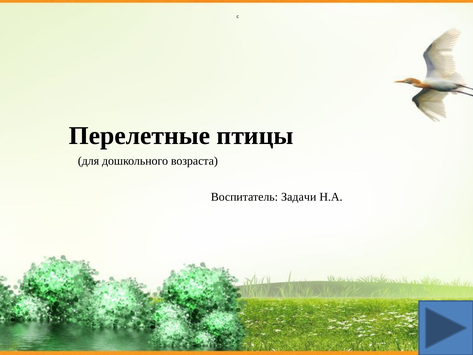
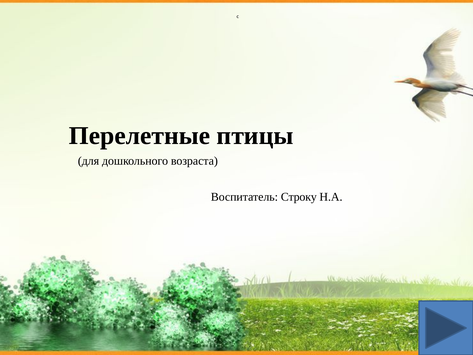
Задачи: Задачи -> Строку (299, 197)
